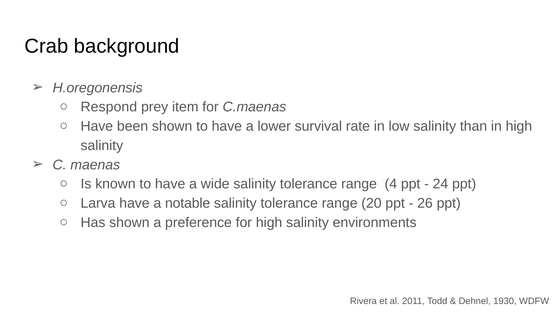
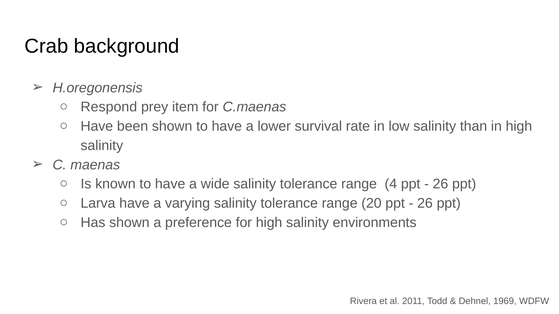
24: 24 -> 26 (440, 184)
notable: notable -> varying (188, 204)
1930: 1930 -> 1969 (505, 302)
